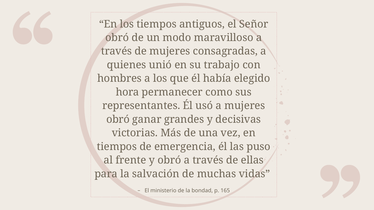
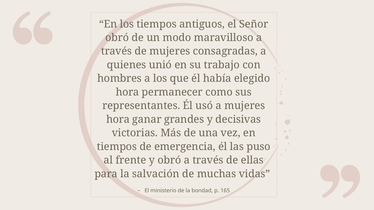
obró: obró -> hora (118, 120)
